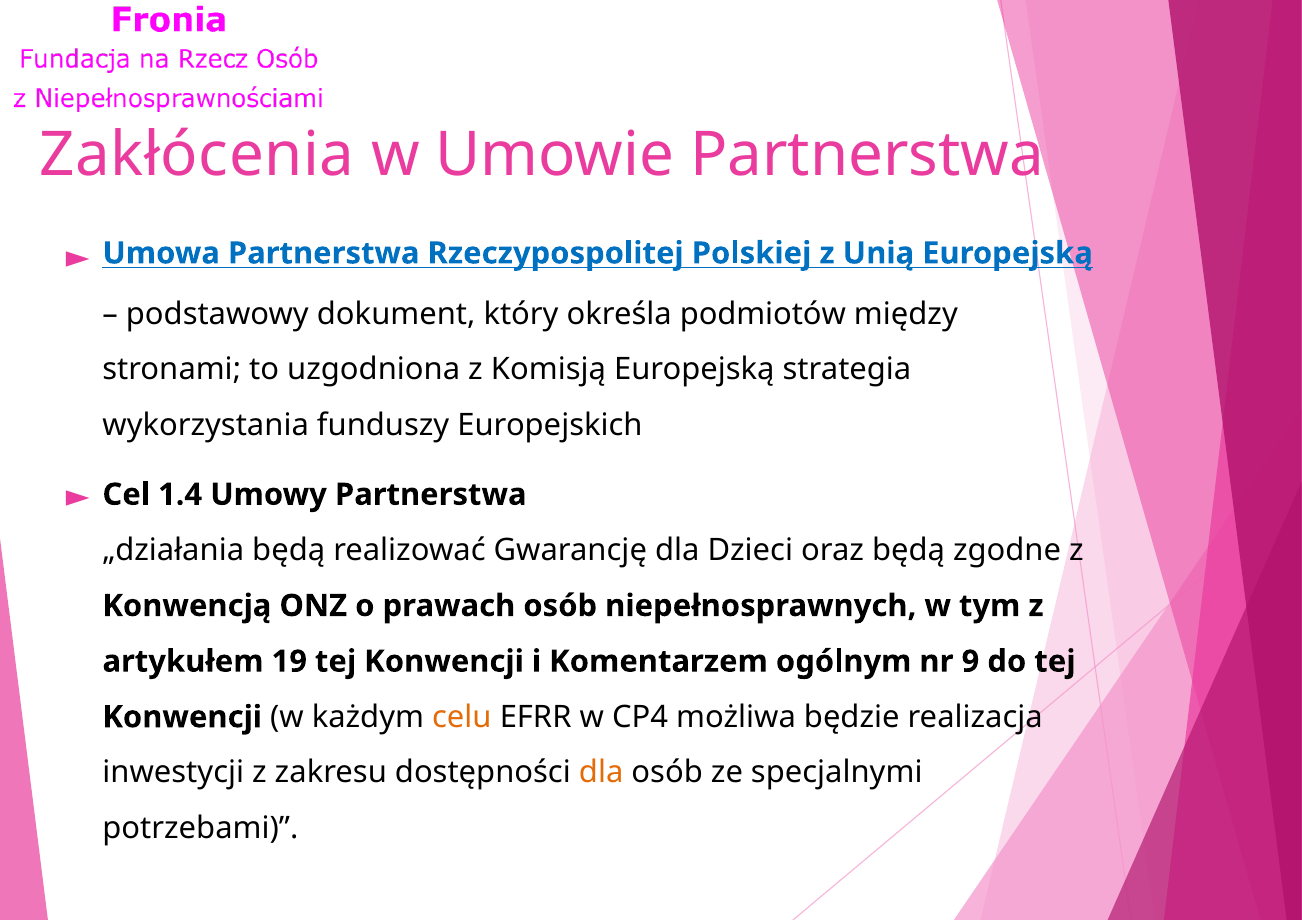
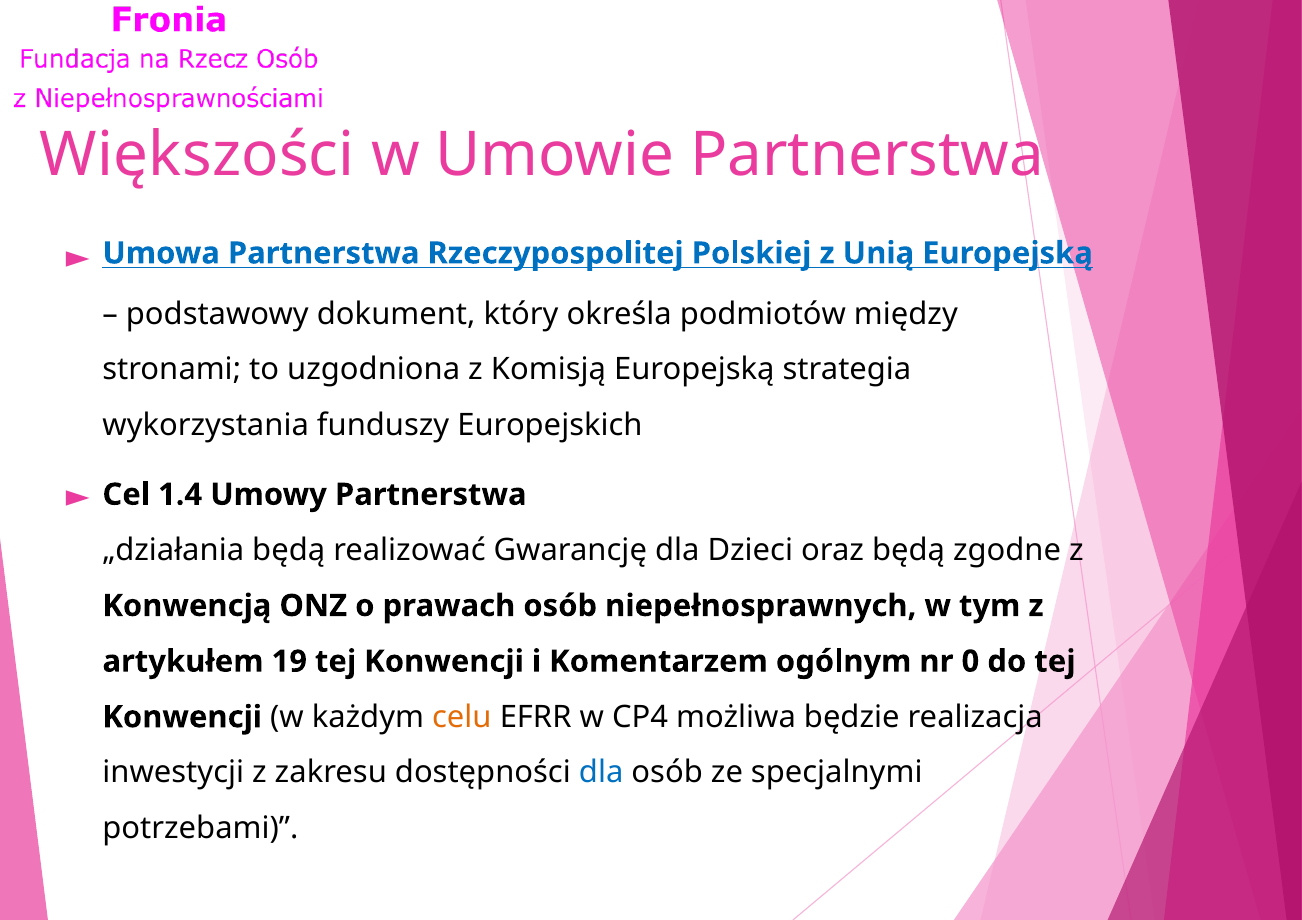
Zakłócenia: Zakłócenia -> Większości (197, 156)
9: 9 -> 0 (970, 662)
dla colour: orange -> blue (601, 773)
